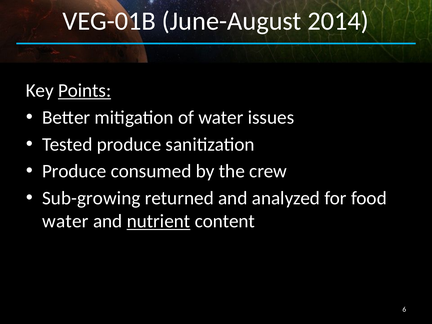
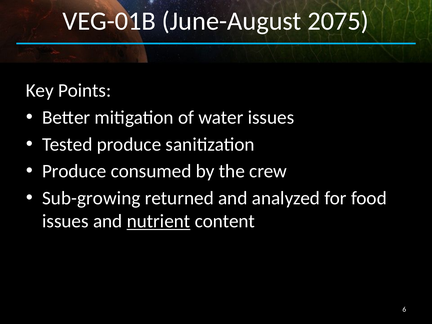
2014: 2014 -> 2075 (338, 21)
Points underline: present -> none (85, 91)
water: water -> issues (65, 221)
